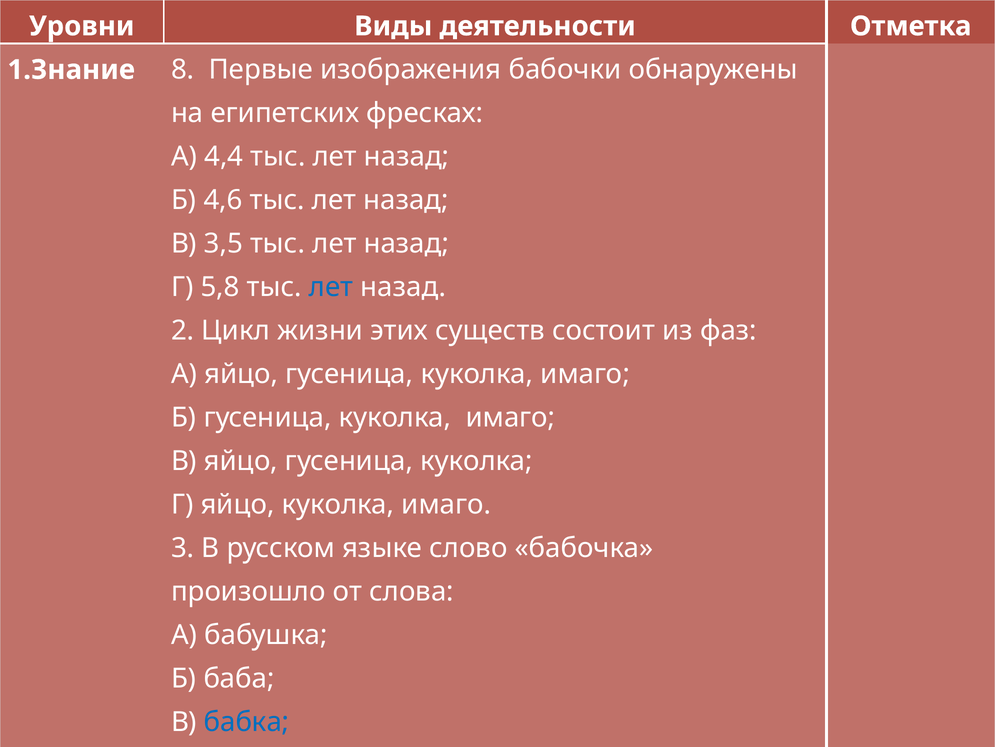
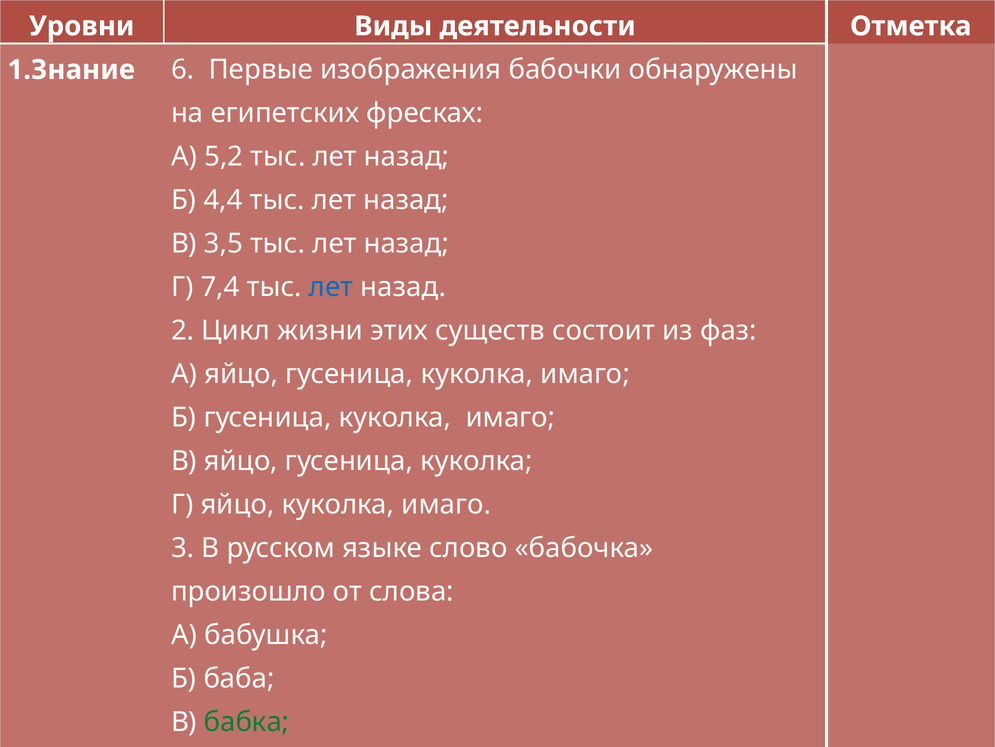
8: 8 -> 6 (183, 70)
4,4: 4,4 -> 5,2 (224, 157)
4,6: 4,6 -> 4,4 (223, 200)
5,8: 5,8 -> 7,4 (220, 287)
бабка colour: blue -> green (247, 721)
